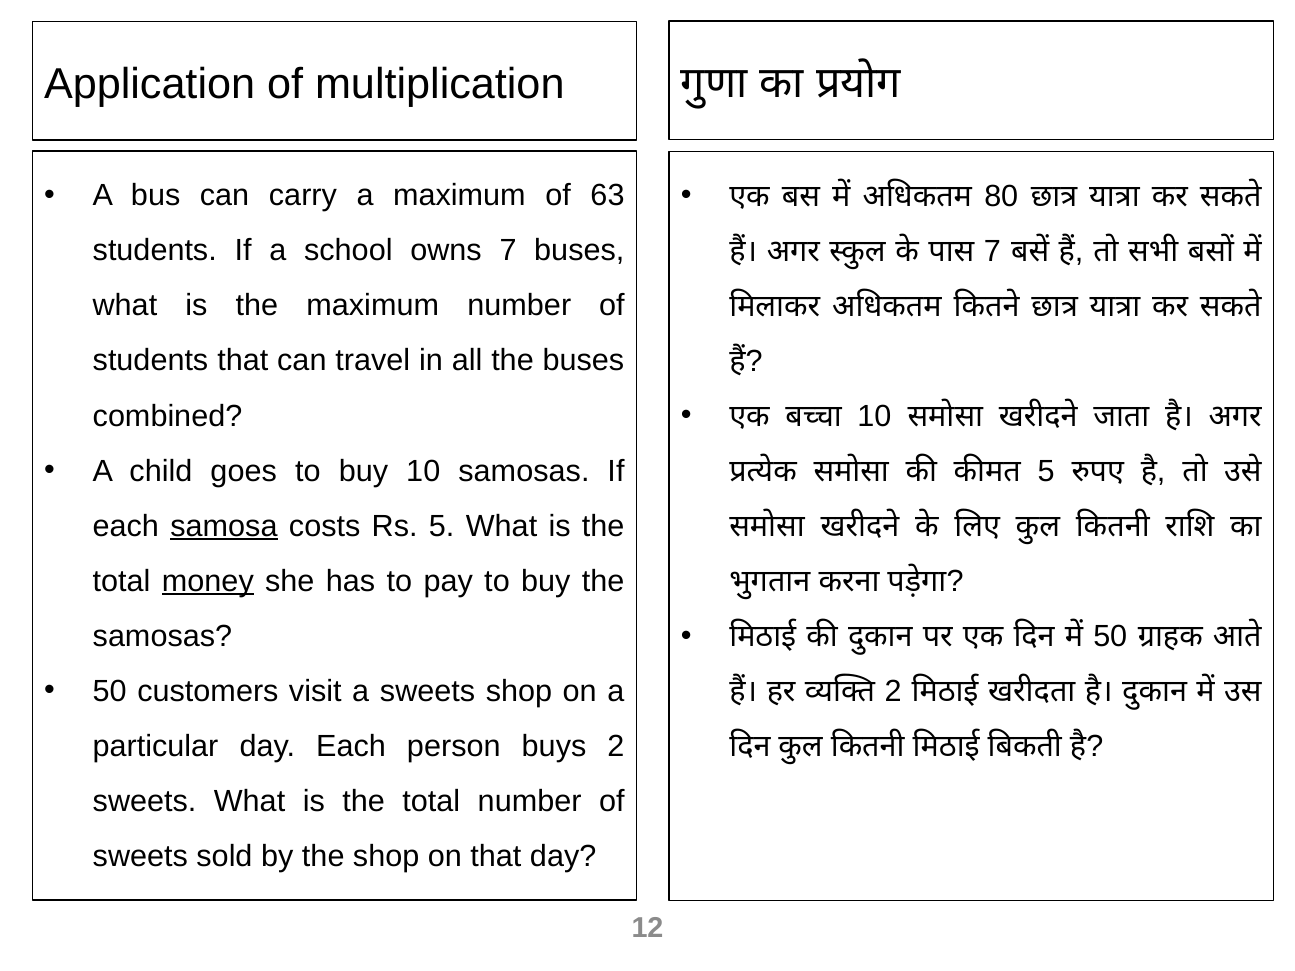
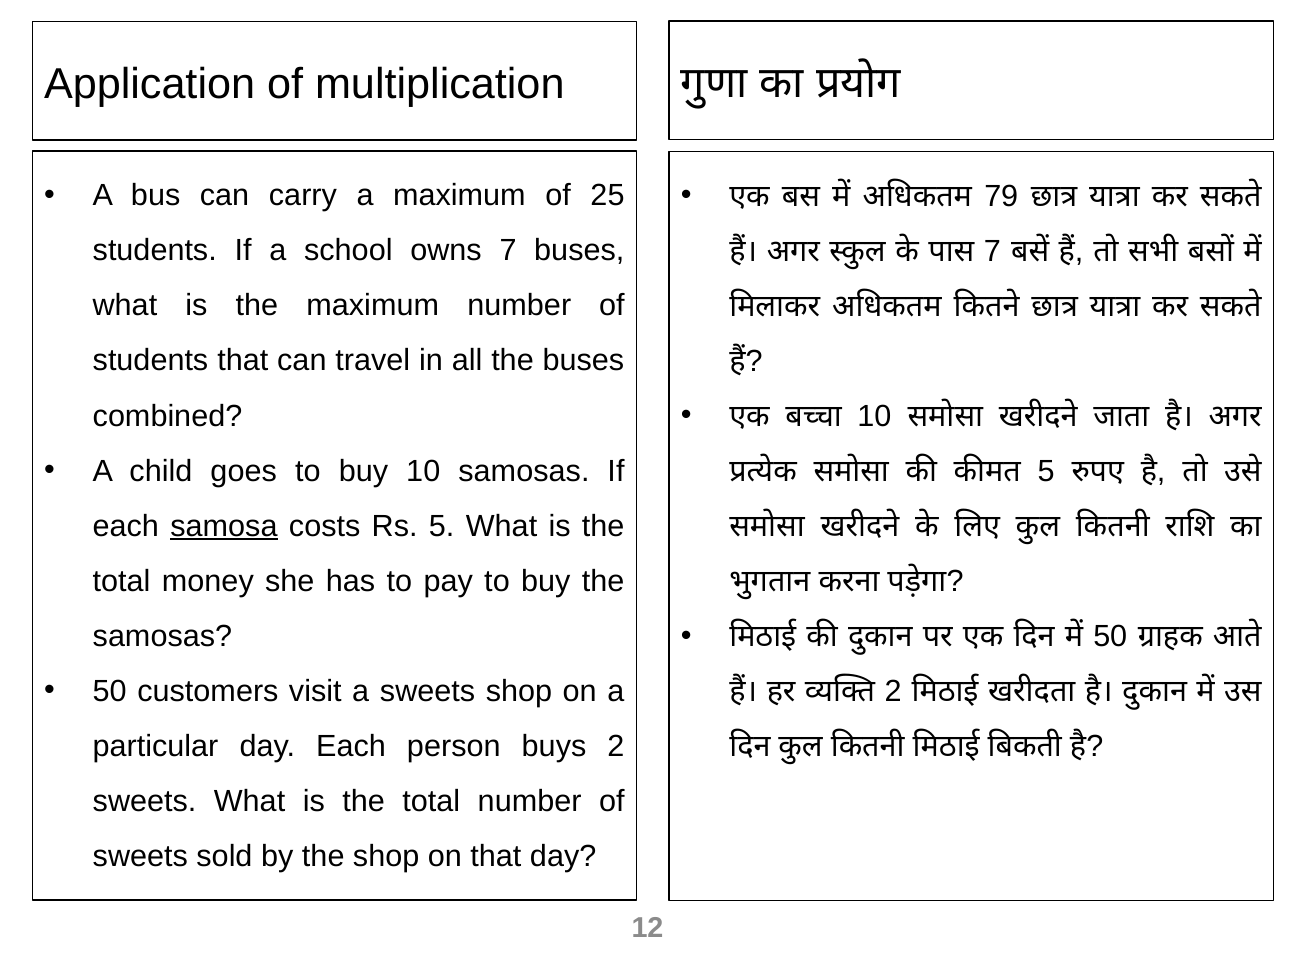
63: 63 -> 25 (608, 196)
80: 80 -> 79 (1001, 196)
money underline: present -> none (208, 581)
